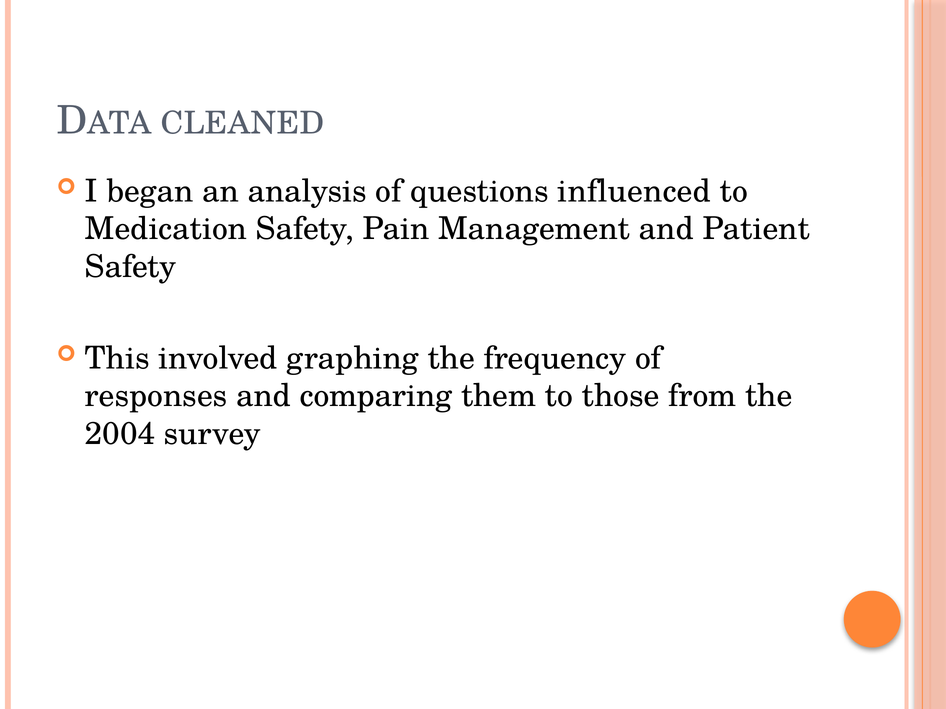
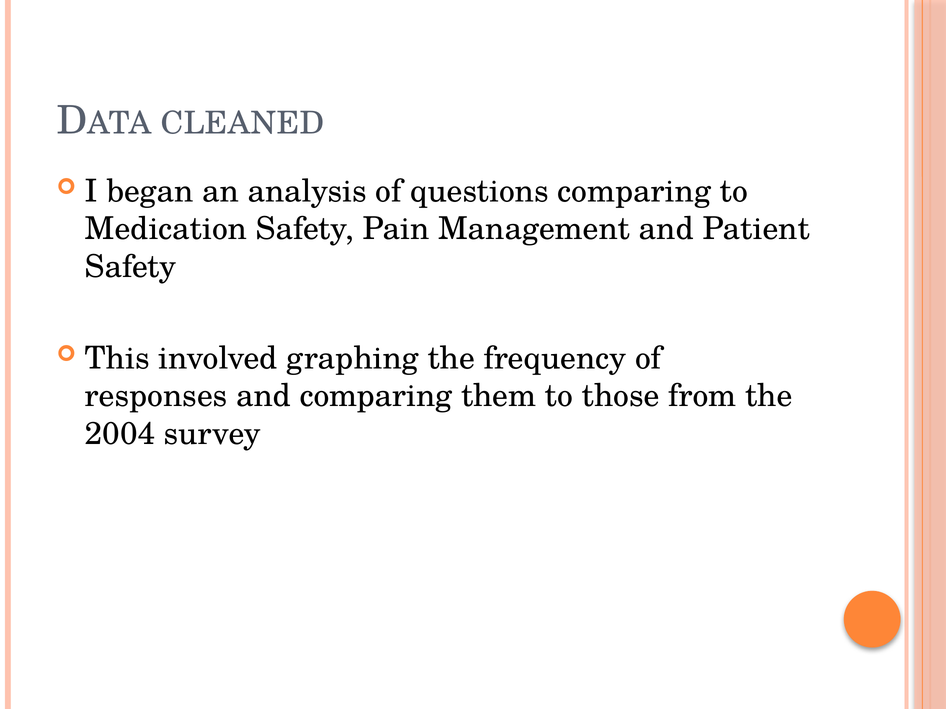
questions influenced: influenced -> comparing (634, 191)
